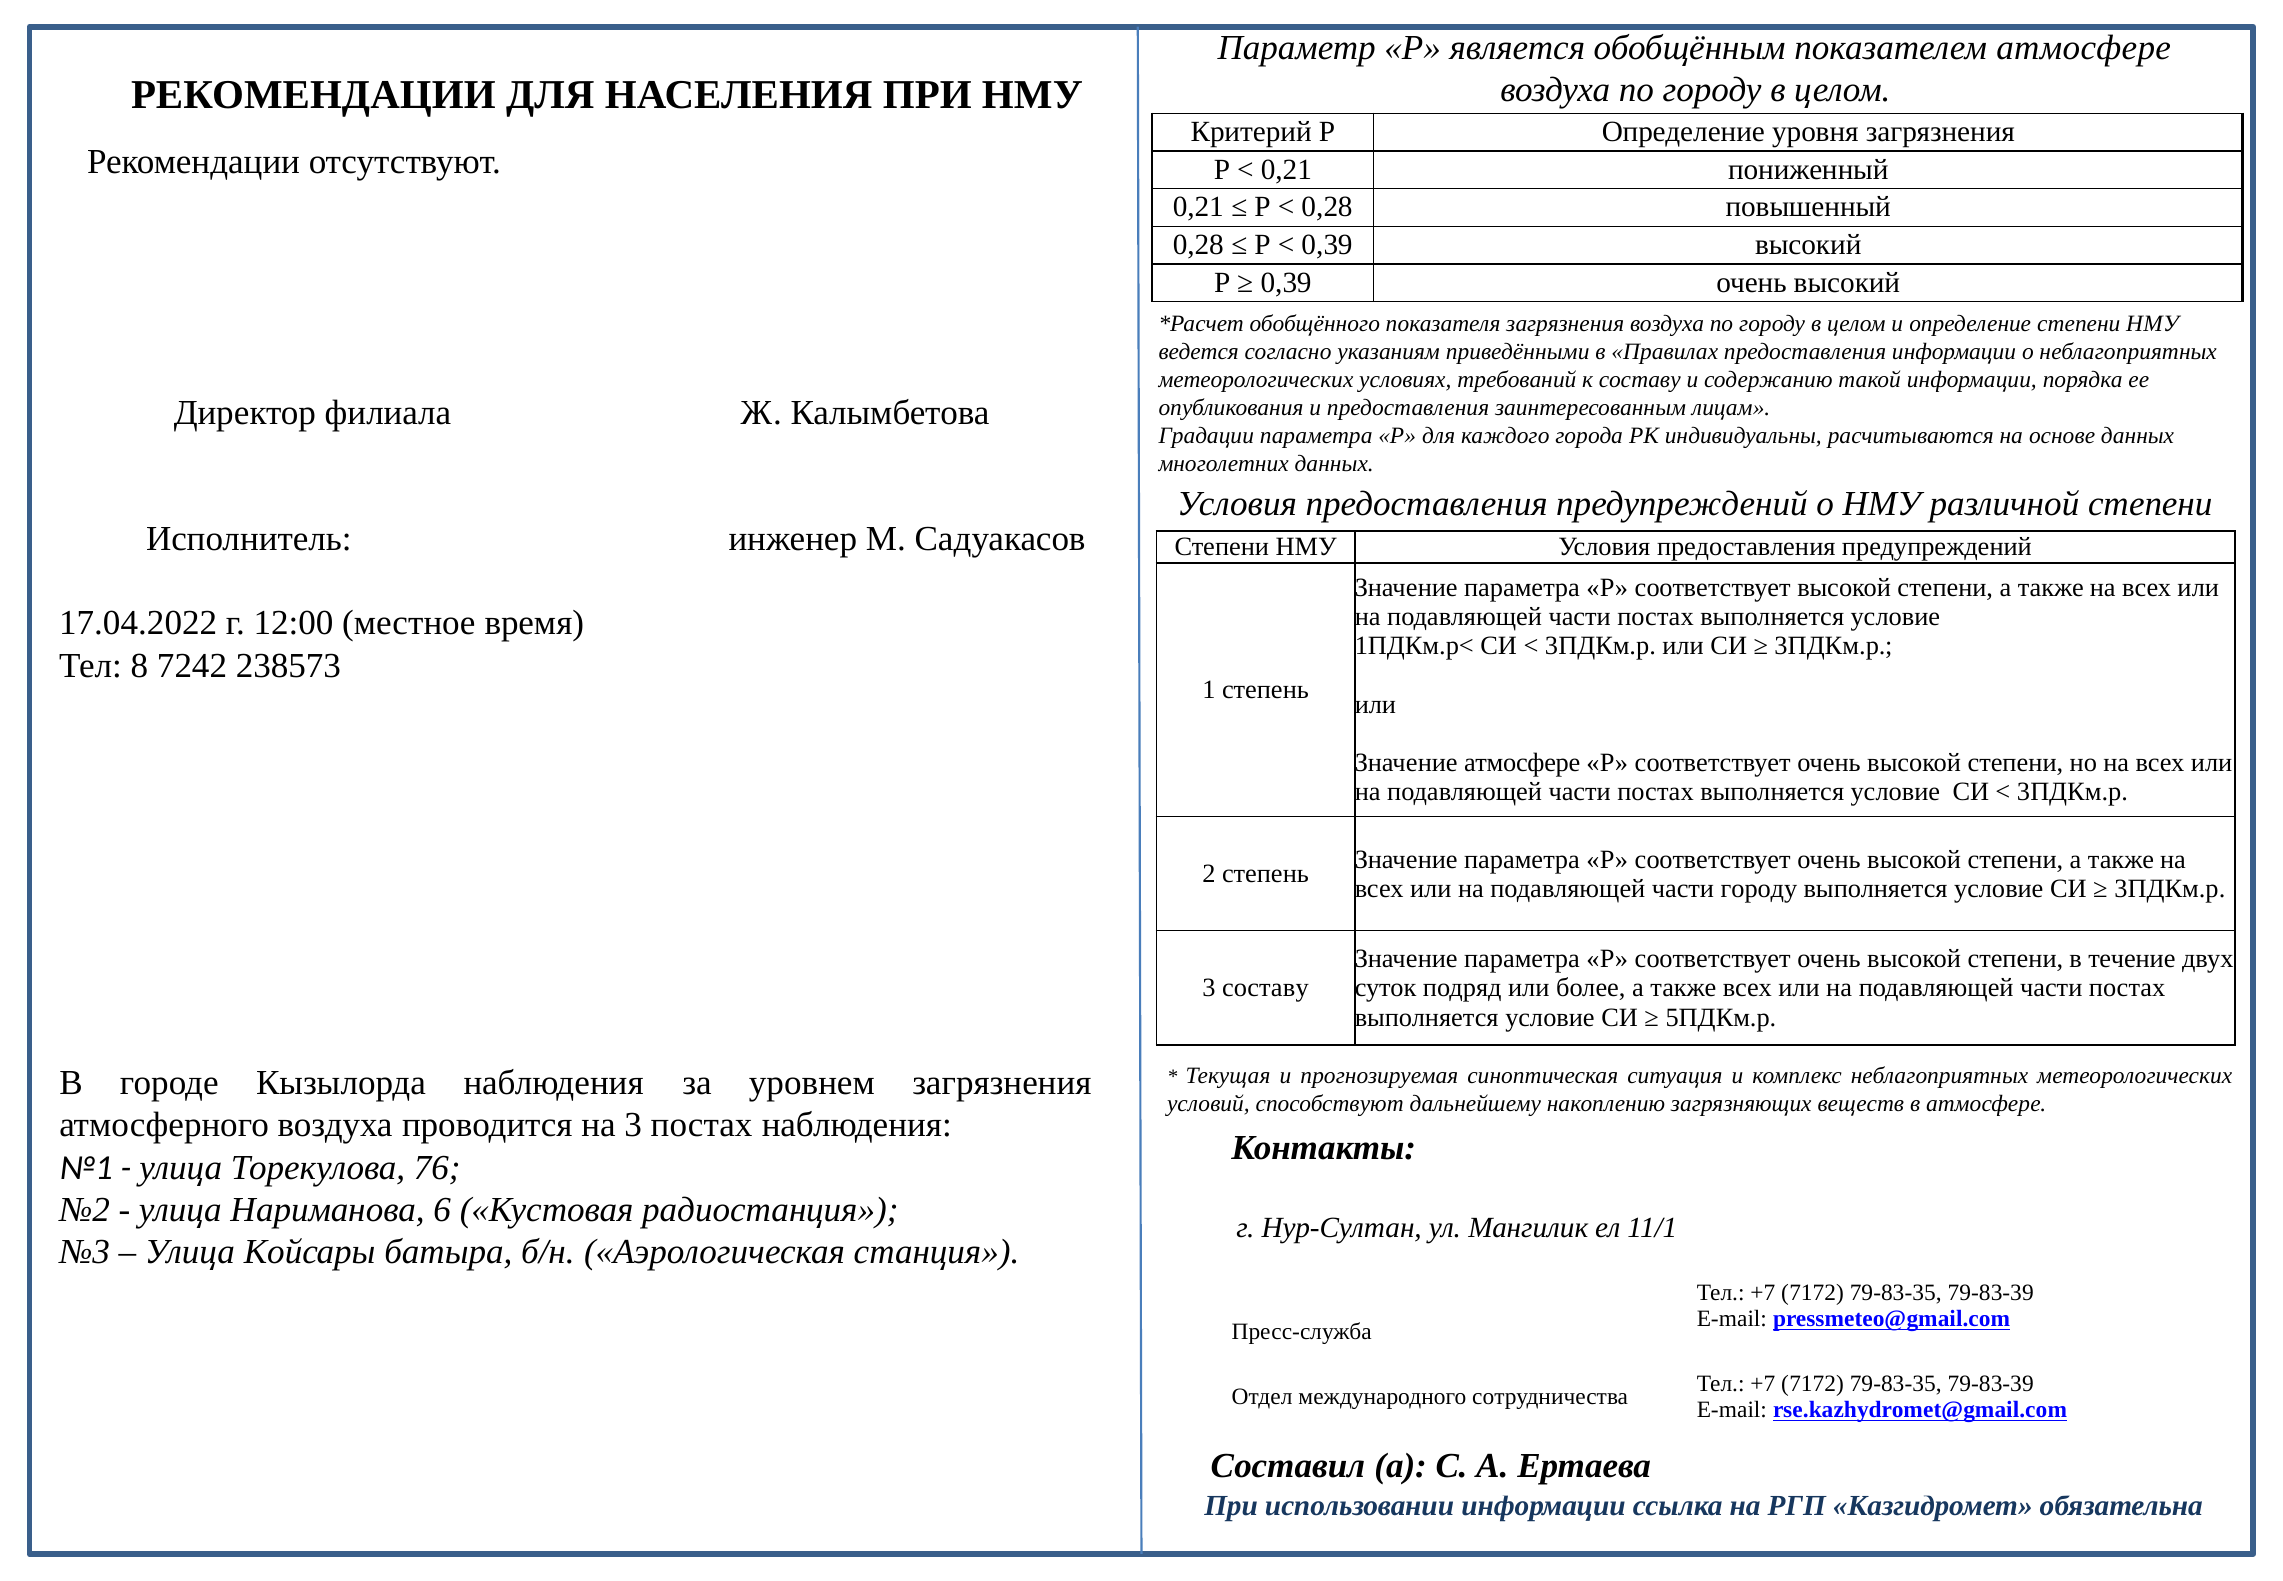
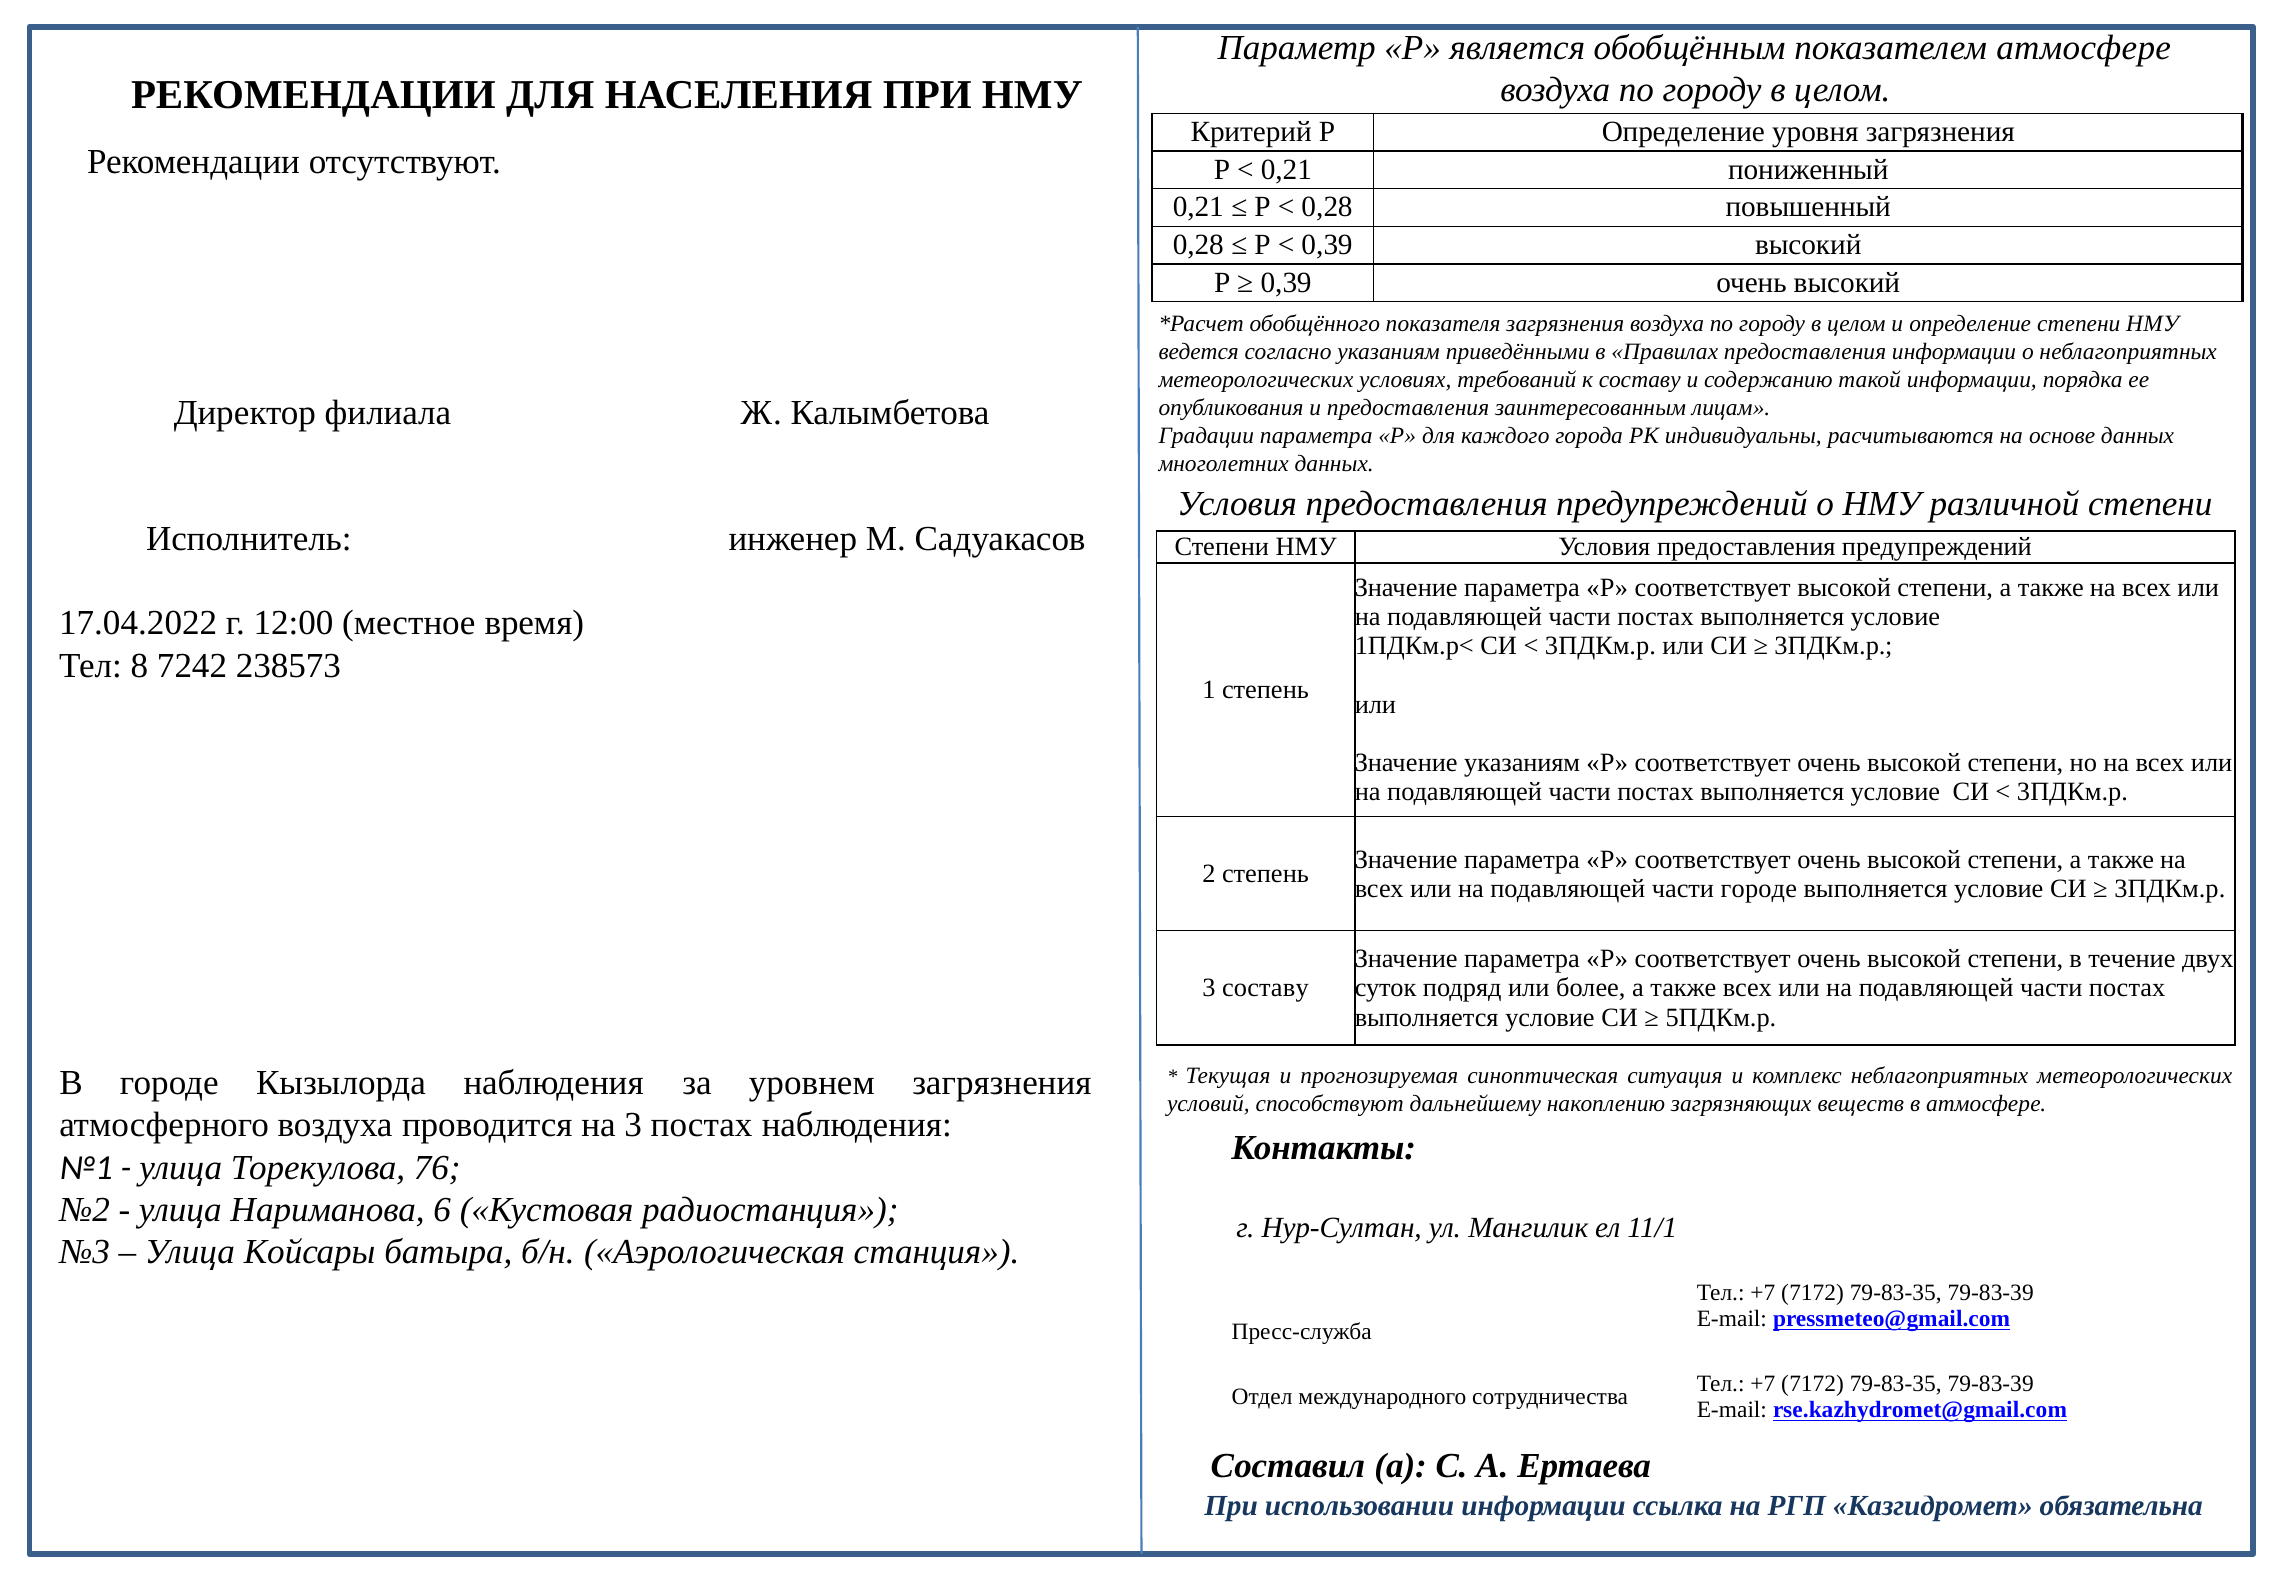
Значение атмосфере: атмосфере -> указаниям (1522, 763)
части городу: городу -> городе (1759, 888)
